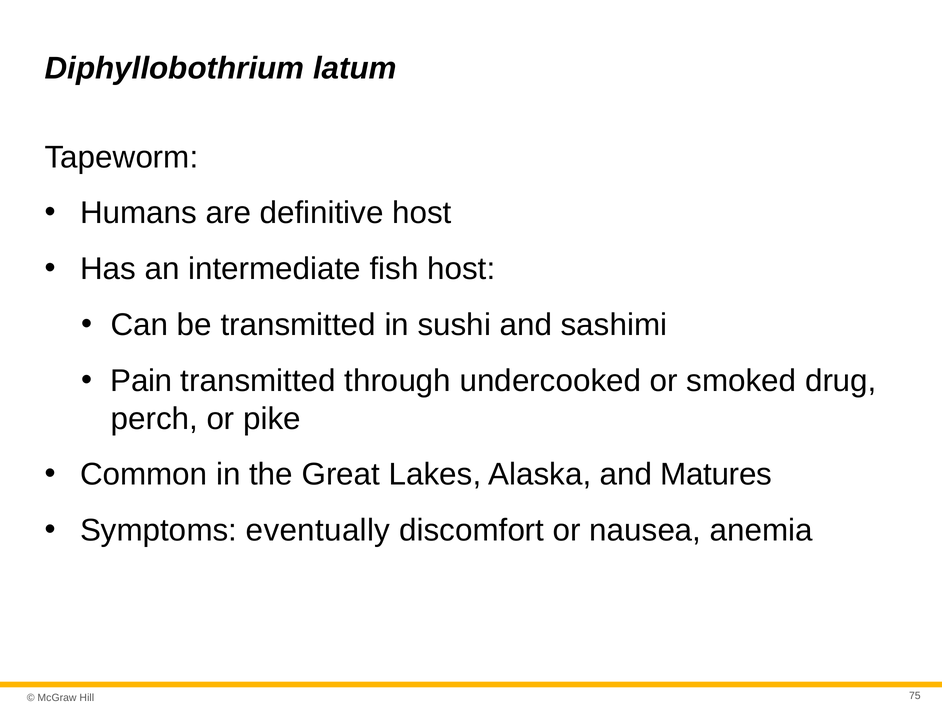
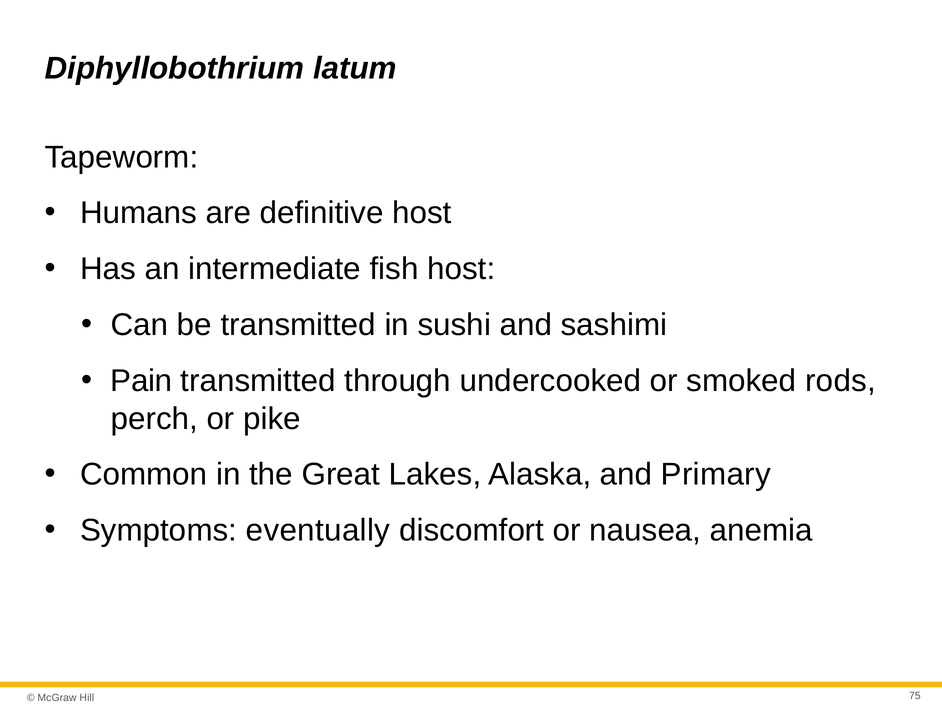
drug: drug -> rods (841, 381)
Matures: Matures -> Primary (716, 475)
